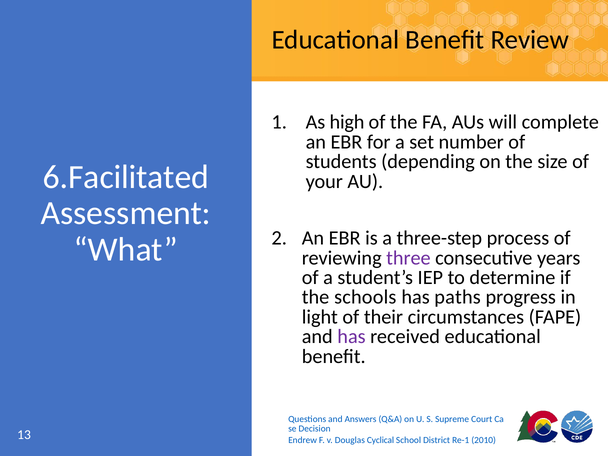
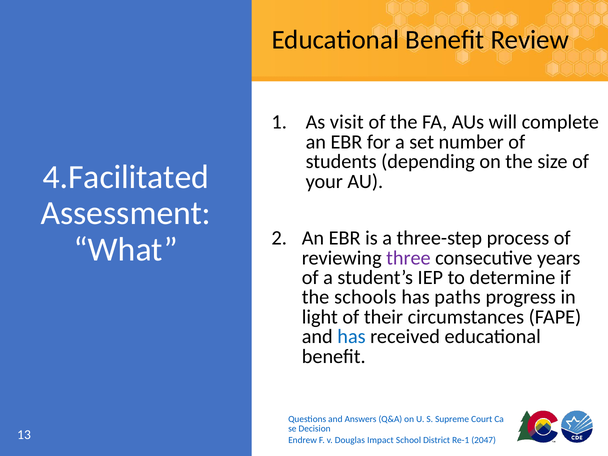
high: high -> visit (347, 122)
6.Facilitated: 6.Facilitated -> 4.Facilitated (126, 177)
has colour: purple -> blue (352, 337)
Cyclical: Cyclical -> Impact (380, 440)
2010: 2010 -> 2047 (484, 440)
